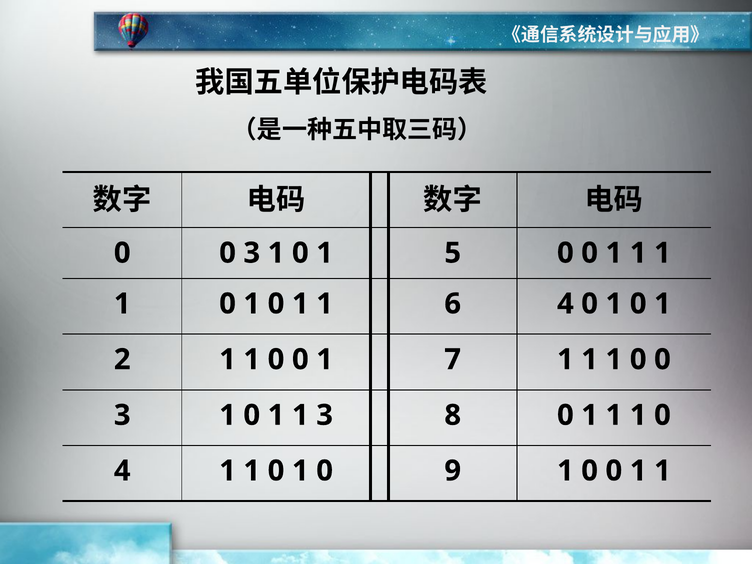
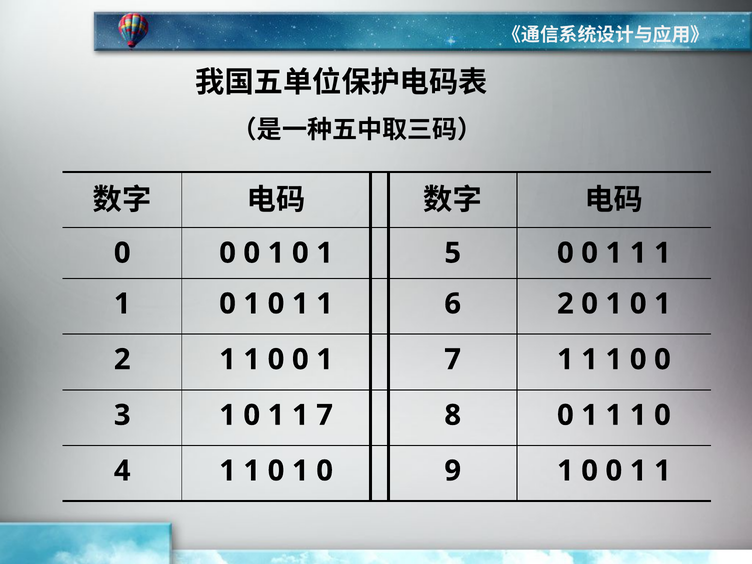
3: 3 -> 0 (252, 253)
6 4: 4 -> 2 (565, 304)
1 1 3: 3 -> 7 (325, 415)
